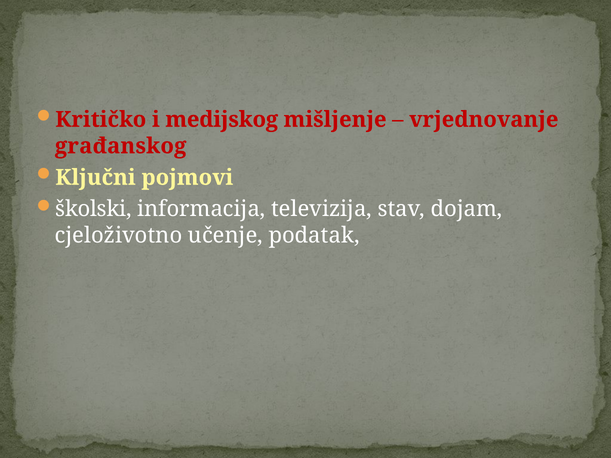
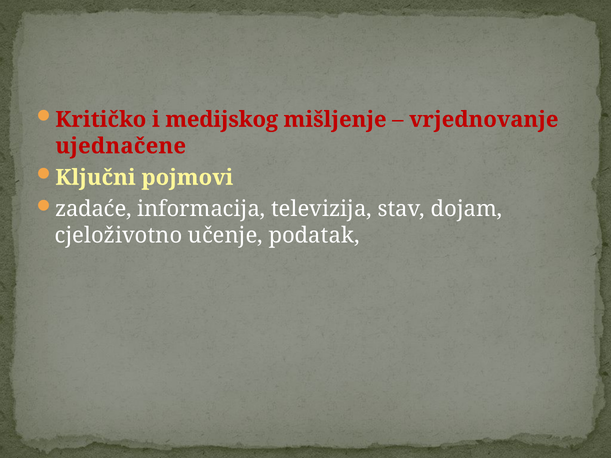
građanskog: građanskog -> ujednačene (121, 146)
školski: školski -> zadaće (93, 209)
